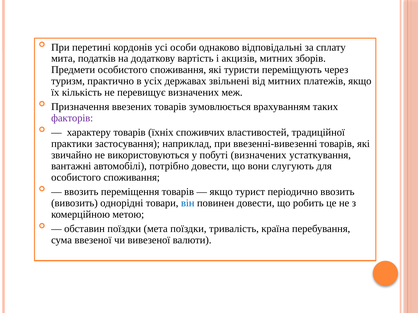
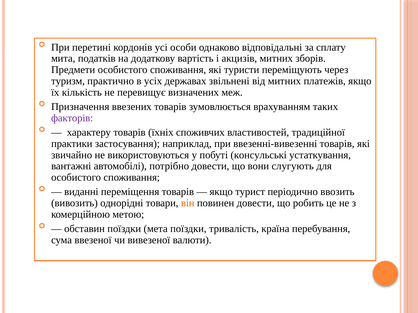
побуті визначених: визначених -> консульські (259, 155)
ввозить: ввозить -> виданні (81, 192)
він colour: blue -> orange (188, 203)
